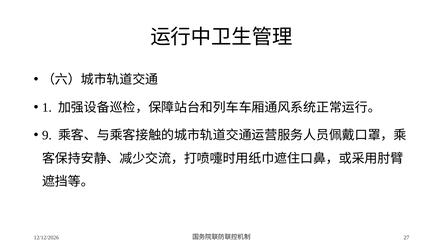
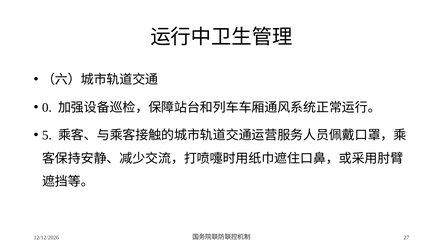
1: 1 -> 0 (47, 108)
9: 9 -> 5 (47, 135)
